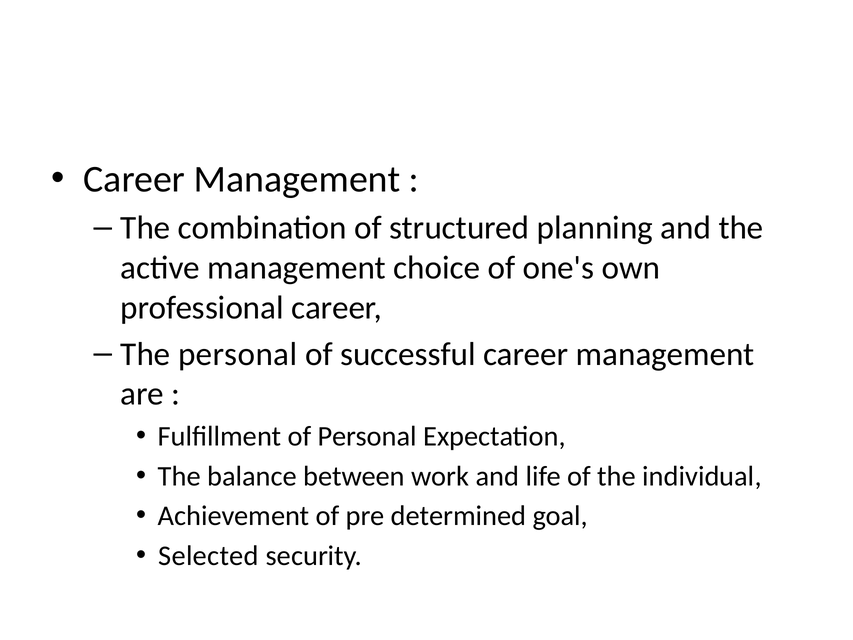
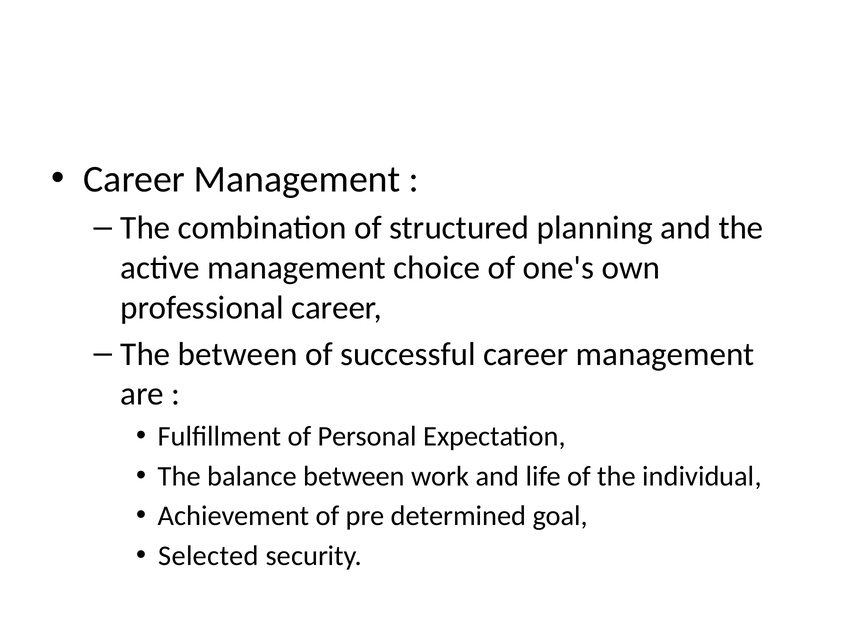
The personal: personal -> between (238, 354)
